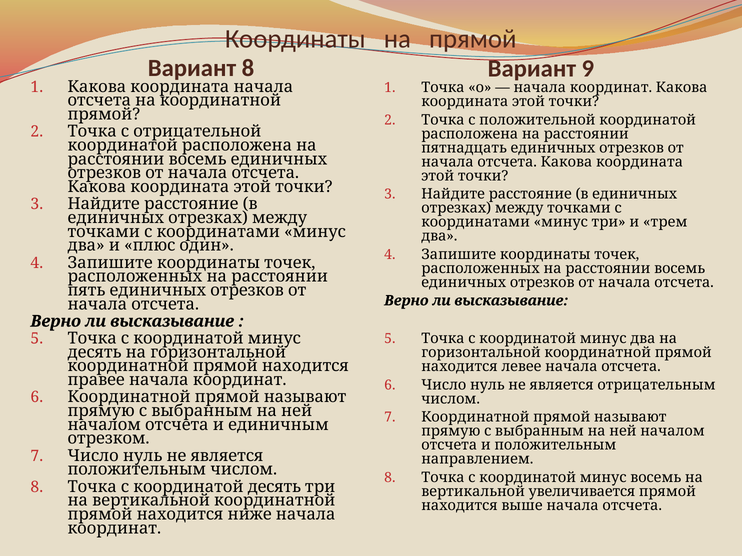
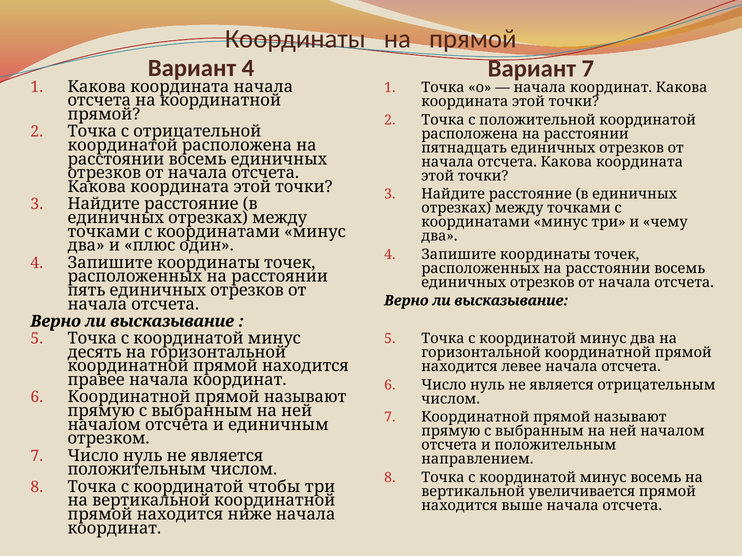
Вариант 8: 8 -> 4 (248, 68)
Вариант 9: 9 -> 7 (588, 69)
трем: трем -> чему (665, 222)
координатой десять: десять -> чтобы (274, 487)
